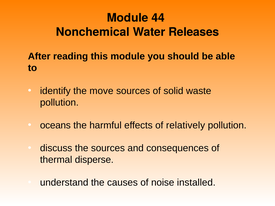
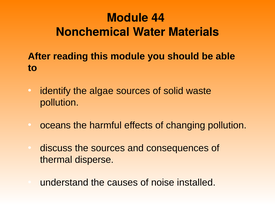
Releases: Releases -> Materials (194, 32)
move: move -> algae (101, 91)
relatively: relatively -> changing (186, 125)
